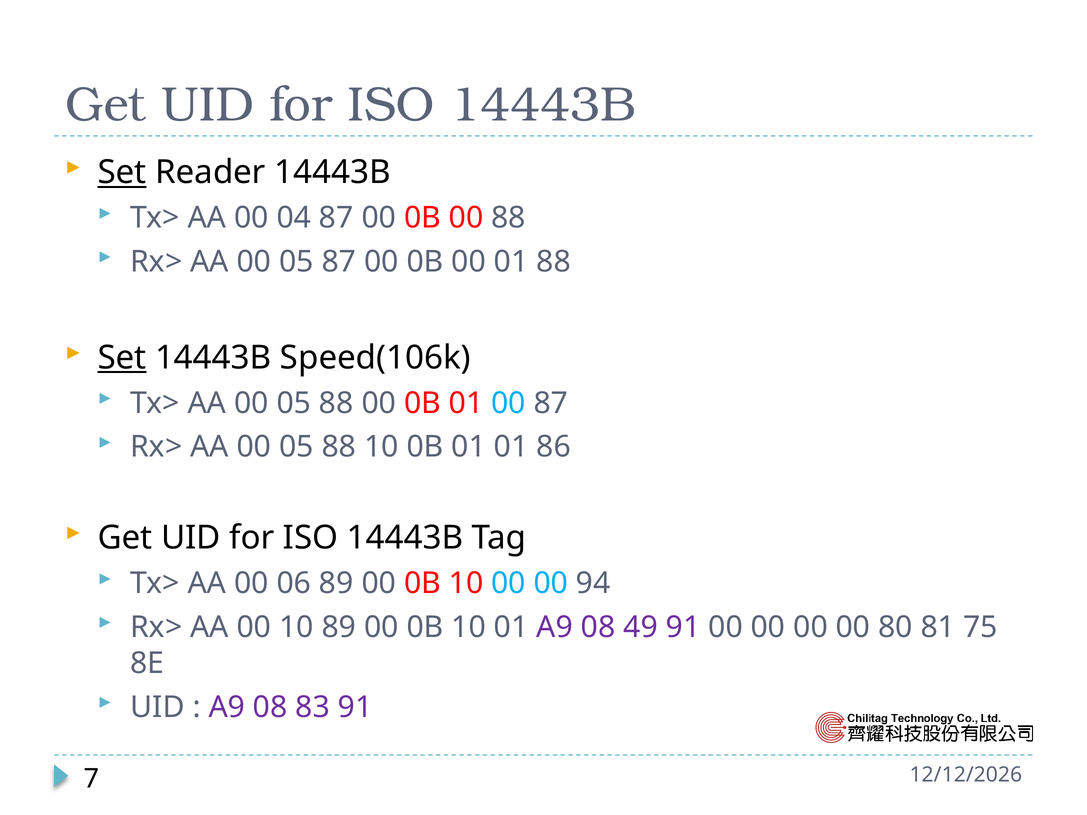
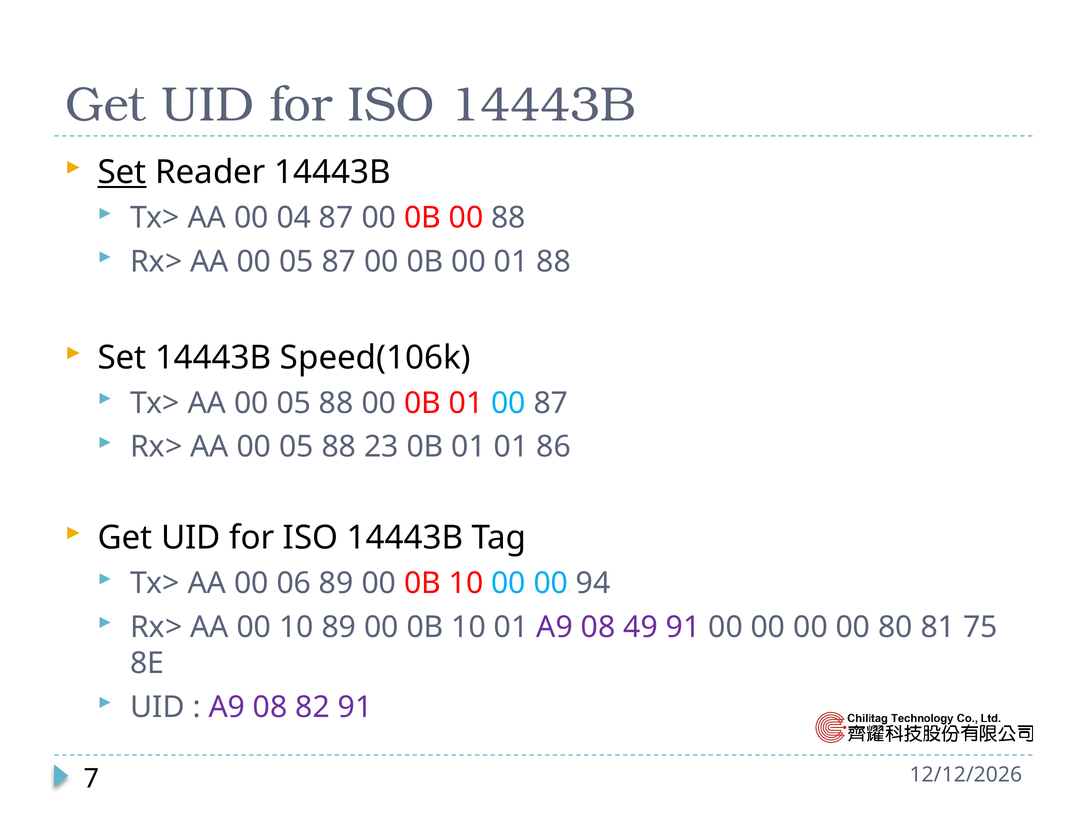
Set underline: present -> none (122, 358)
88 10: 10 -> 23 (381, 447)
83: 83 -> 82 (313, 707)
